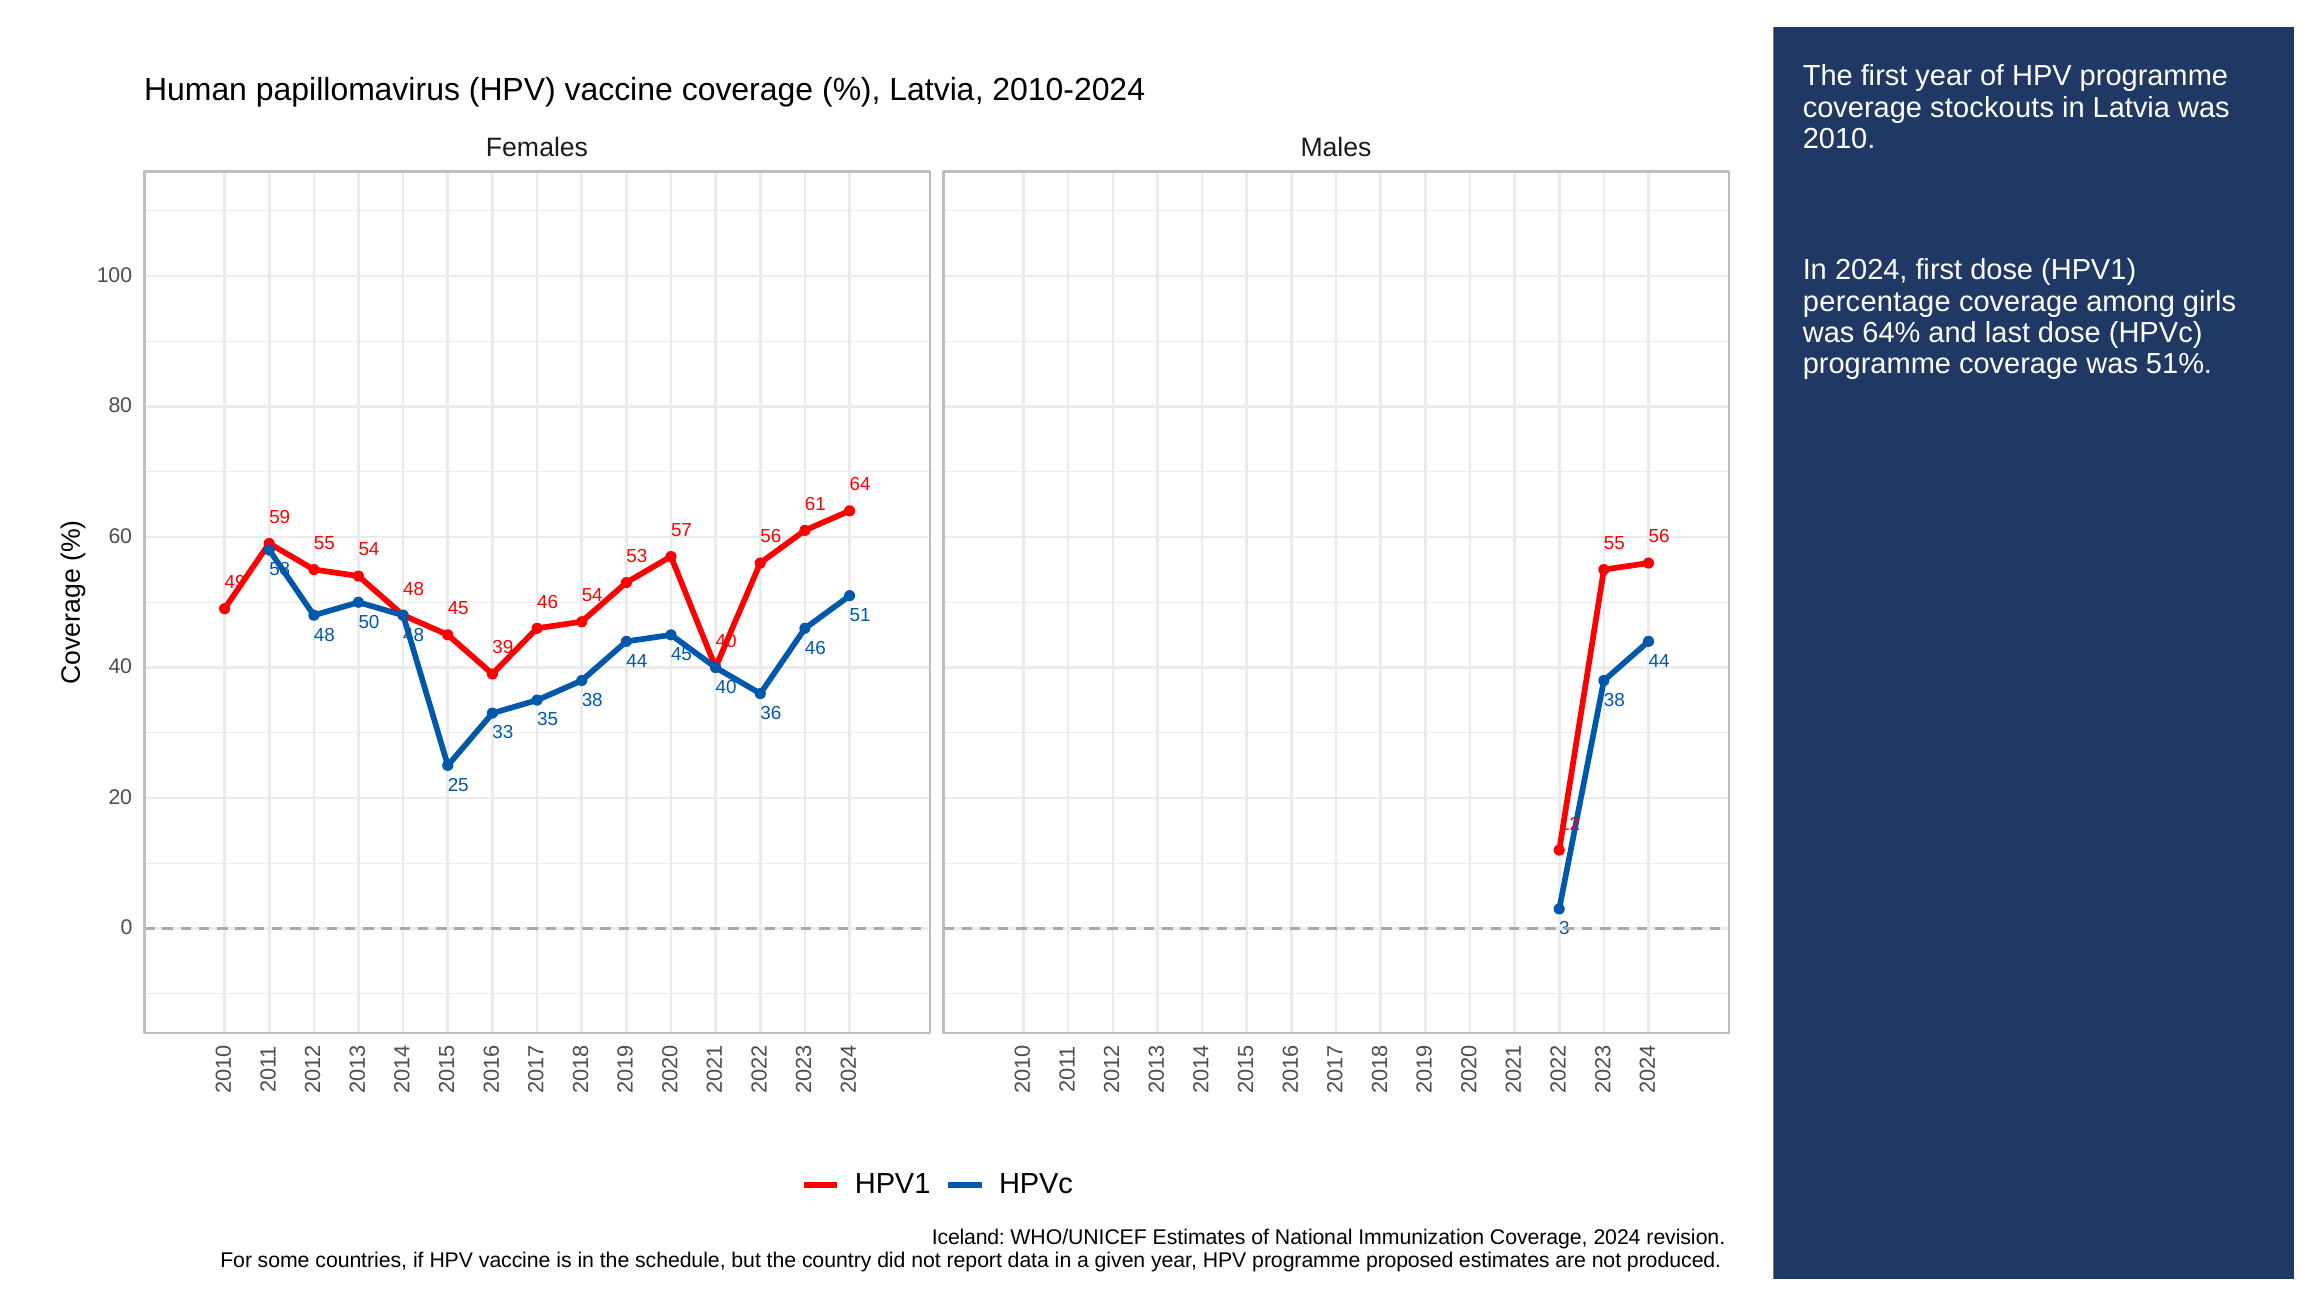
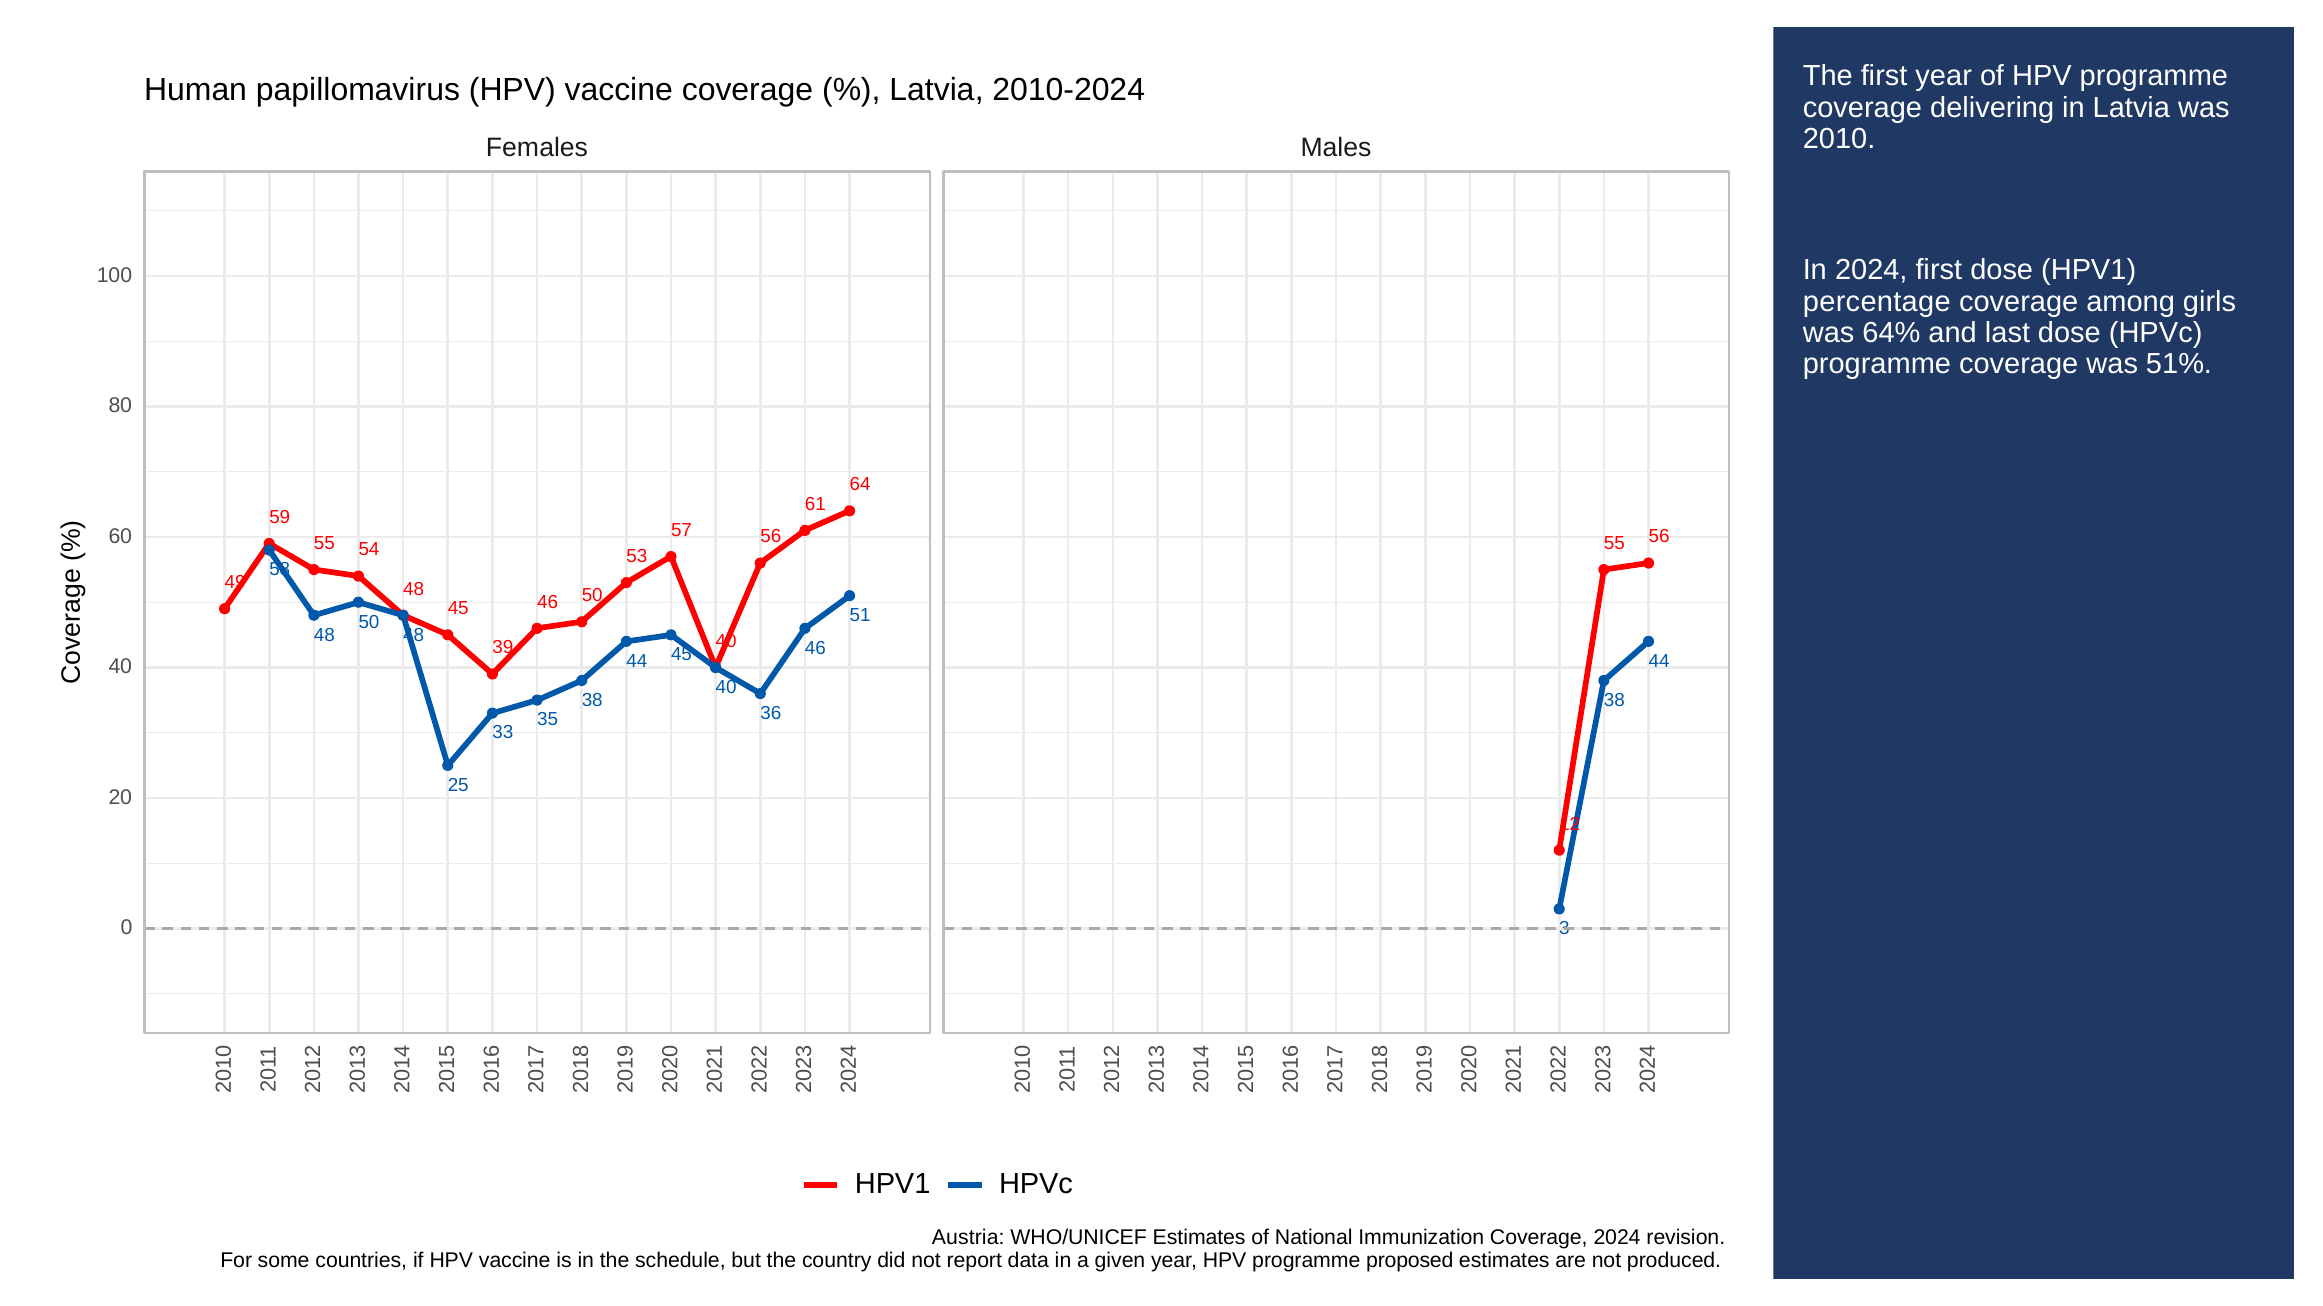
stockouts: stockouts -> delivering (1992, 108)
46 54: 54 -> 50 (592, 596)
Iceland: Iceland -> Austria (968, 1238)
